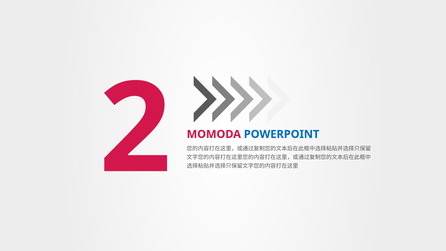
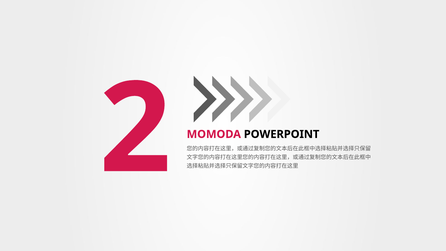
POWERPOINT colour: blue -> black (282, 134)
